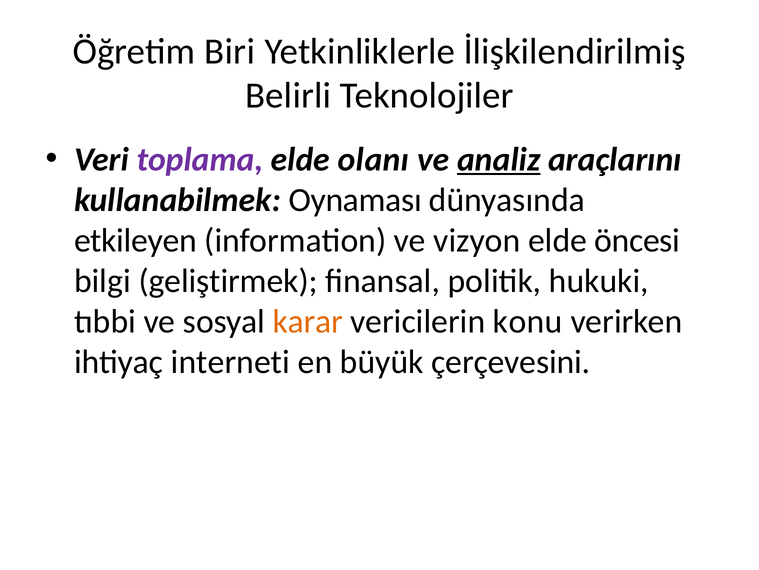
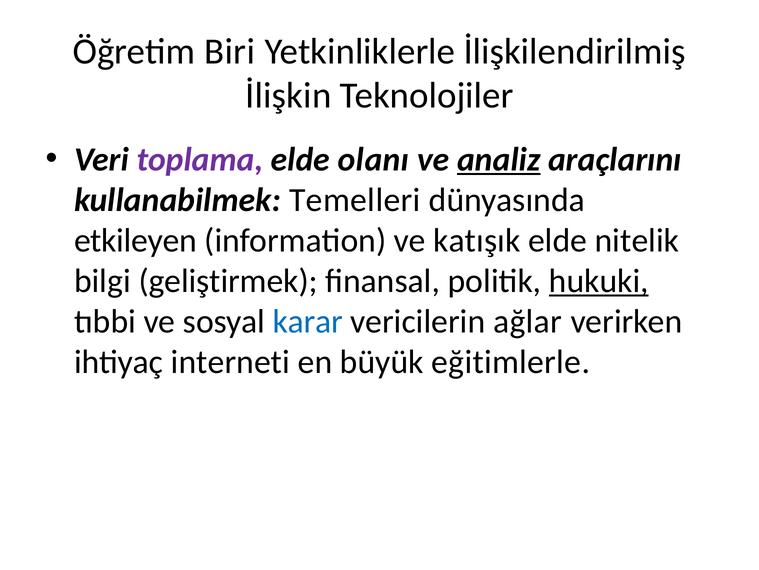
Belirli: Belirli -> İlişkin (288, 96)
Oynaması: Oynaması -> Temelleri (355, 200)
vizyon: vizyon -> katışık (477, 240)
öncesi: öncesi -> nitelik (637, 240)
hukuki underline: none -> present (599, 281)
karar colour: orange -> blue (308, 321)
konu: konu -> ağlar (528, 321)
çerçevesini: çerçevesini -> eğitimlerle (511, 362)
